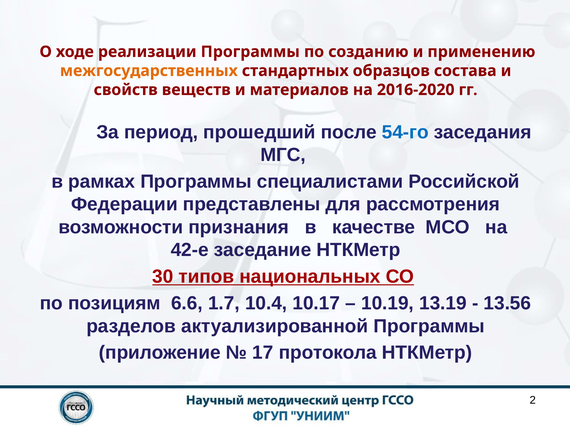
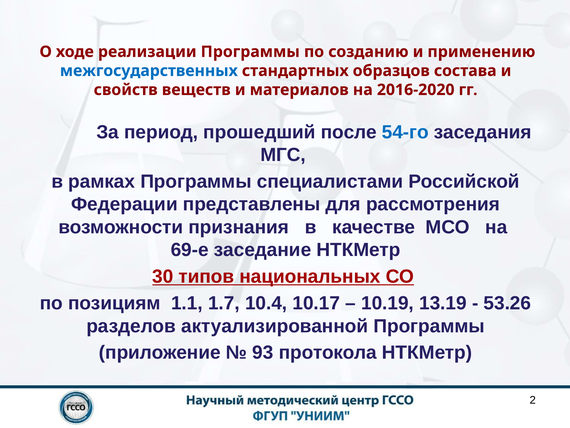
межгосударственных colour: orange -> blue (149, 71)
42‑е: 42‑е -> 69‑е (190, 250)
6.6: 6.6 -> 1.1 (187, 303)
13.56: 13.56 -> 53.26 (507, 303)
17: 17 -> 93 (263, 352)
